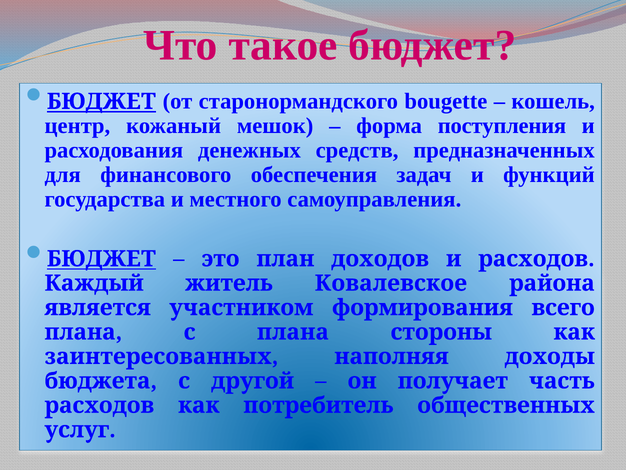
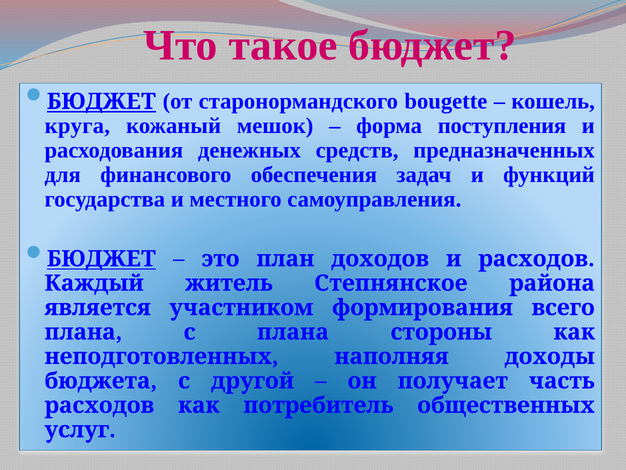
центр: центр -> круга (77, 126)
Ковалевское: Ковалевское -> Степнянское (391, 283)
заинтересованных: заинтересованных -> неподготовленных (162, 356)
